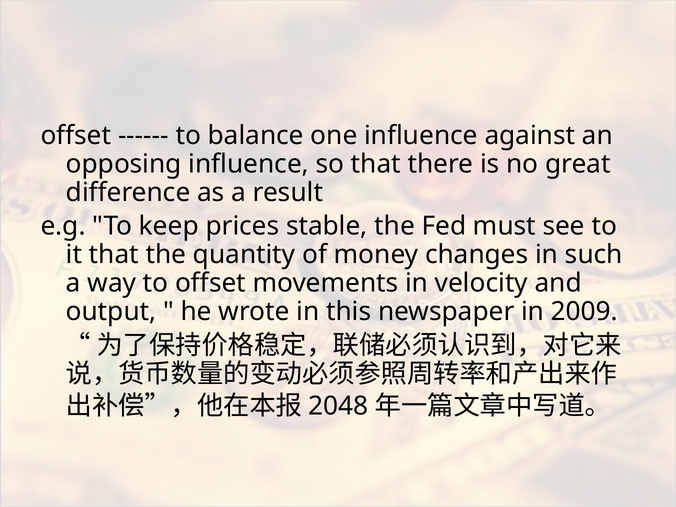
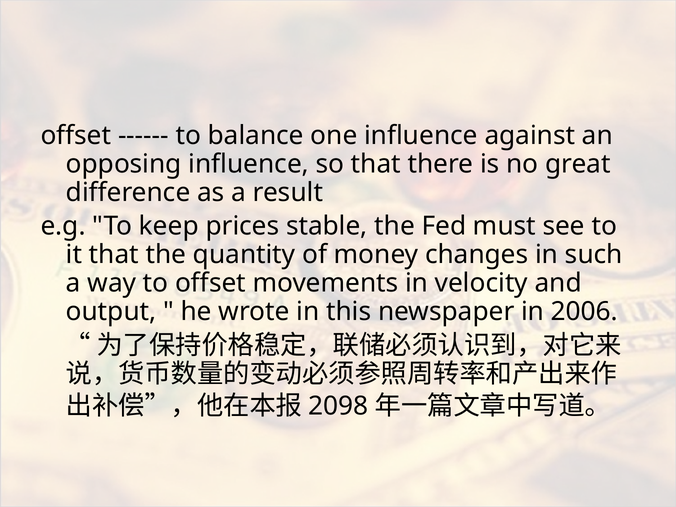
2009: 2009 -> 2006 (584, 311)
2048: 2048 -> 2098 (339, 406)
